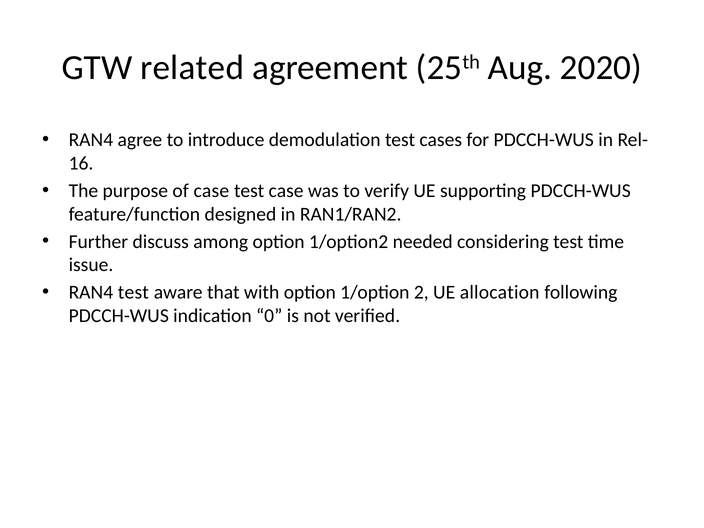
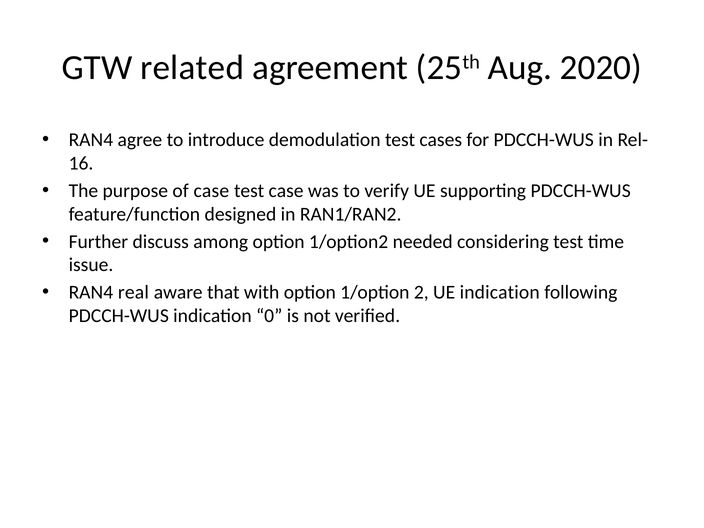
RAN4 test: test -> real (133, 292)
UE allocation: allocation -> indication (500, 292)
